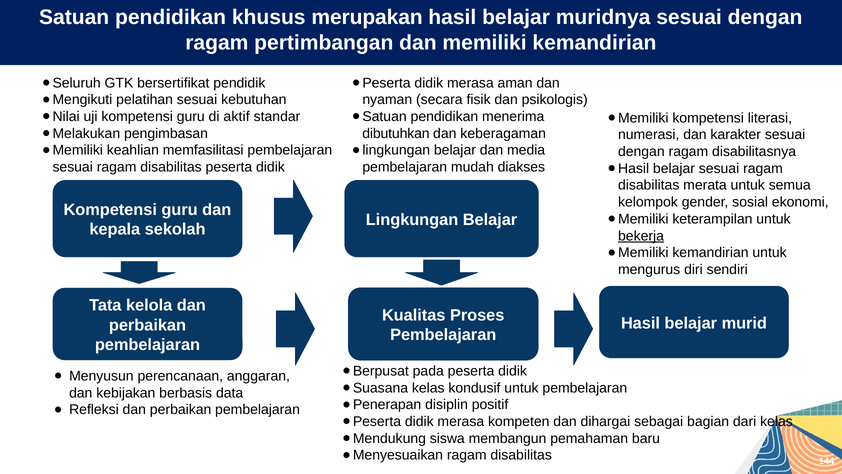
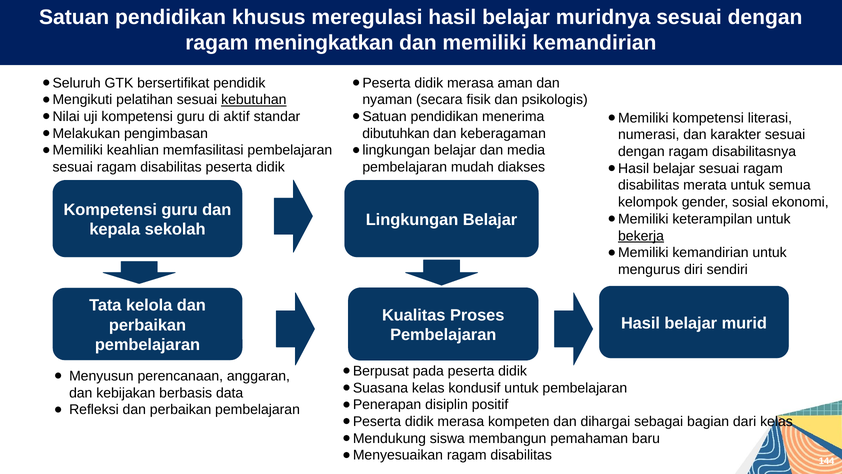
merupakan: merupakan -> meregulasi (367, 17)
pertimbangan: pertimbangan -> meningkatkan (324, 43)
kebutuhan underline: none -> present (254, 100)
